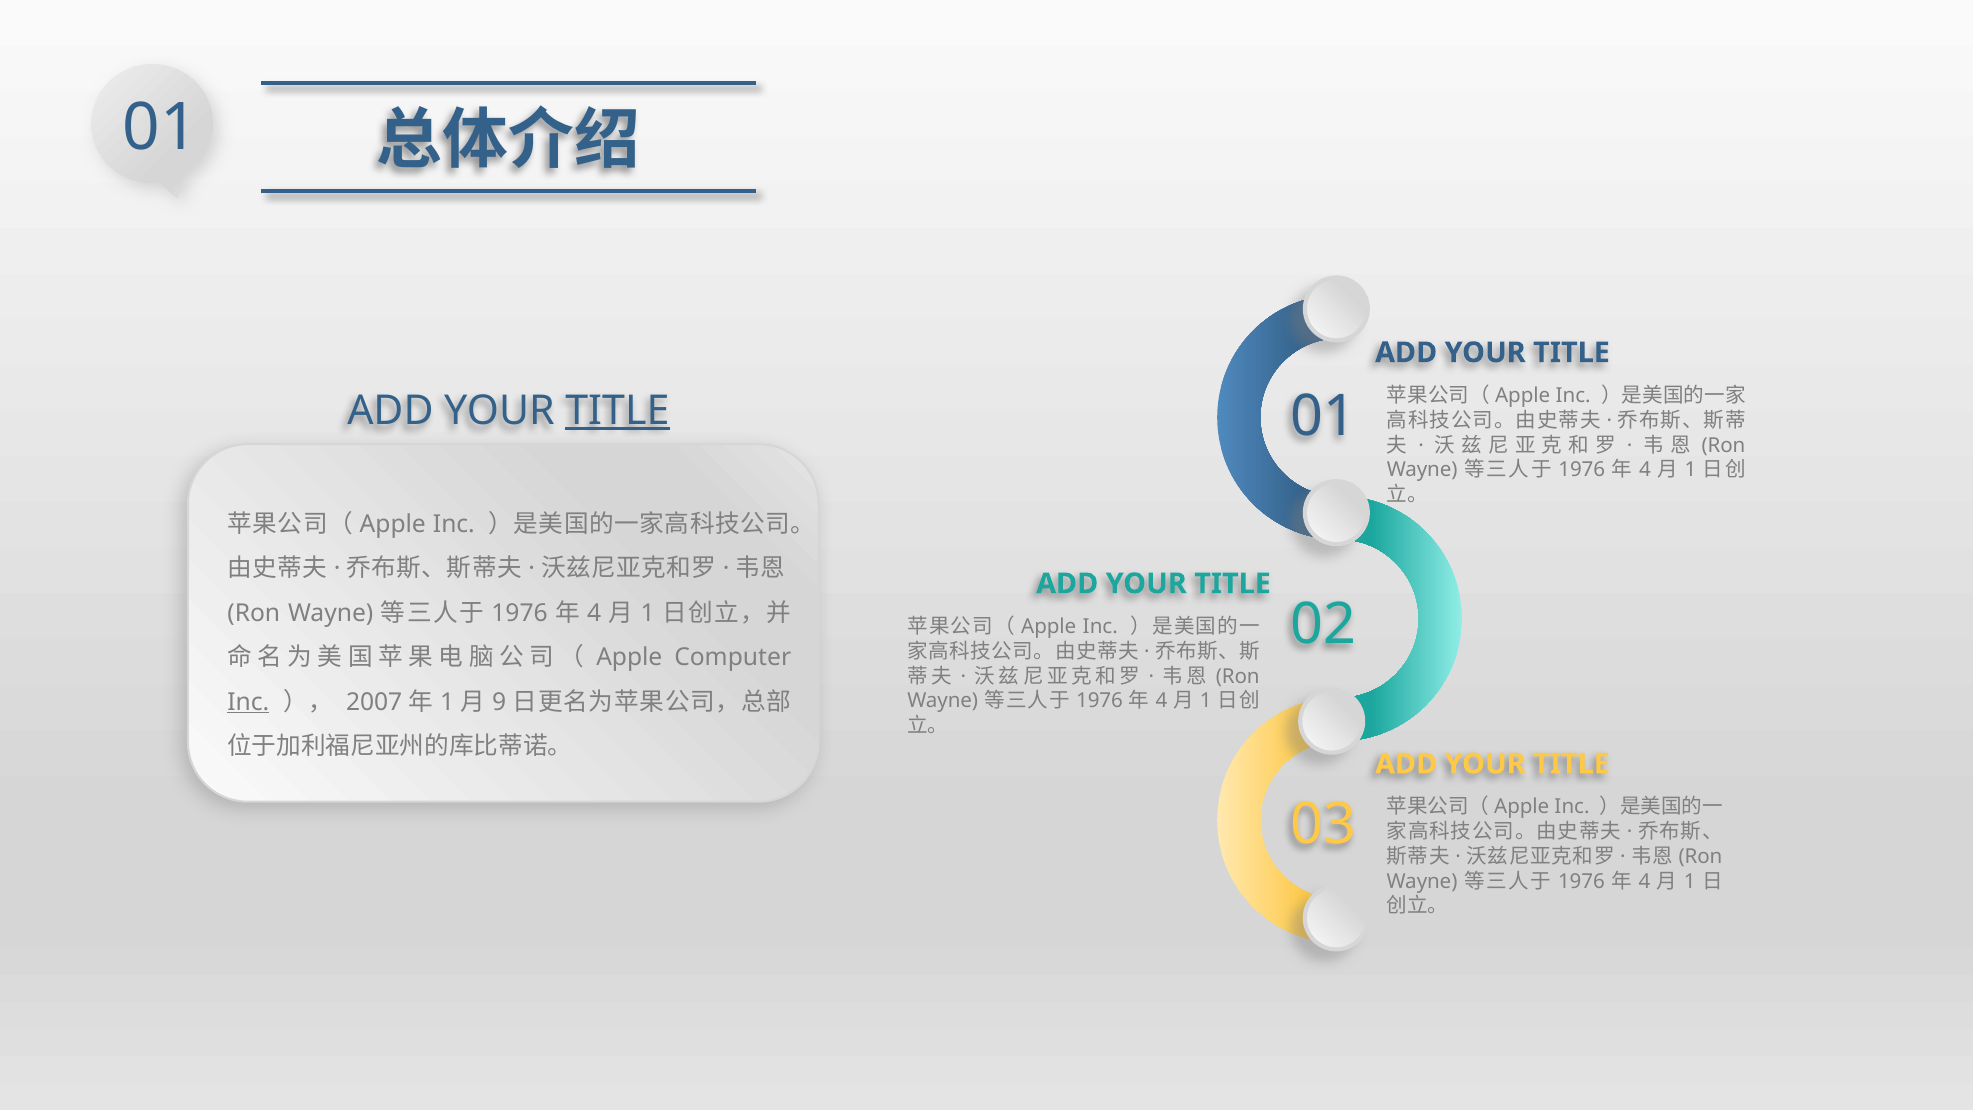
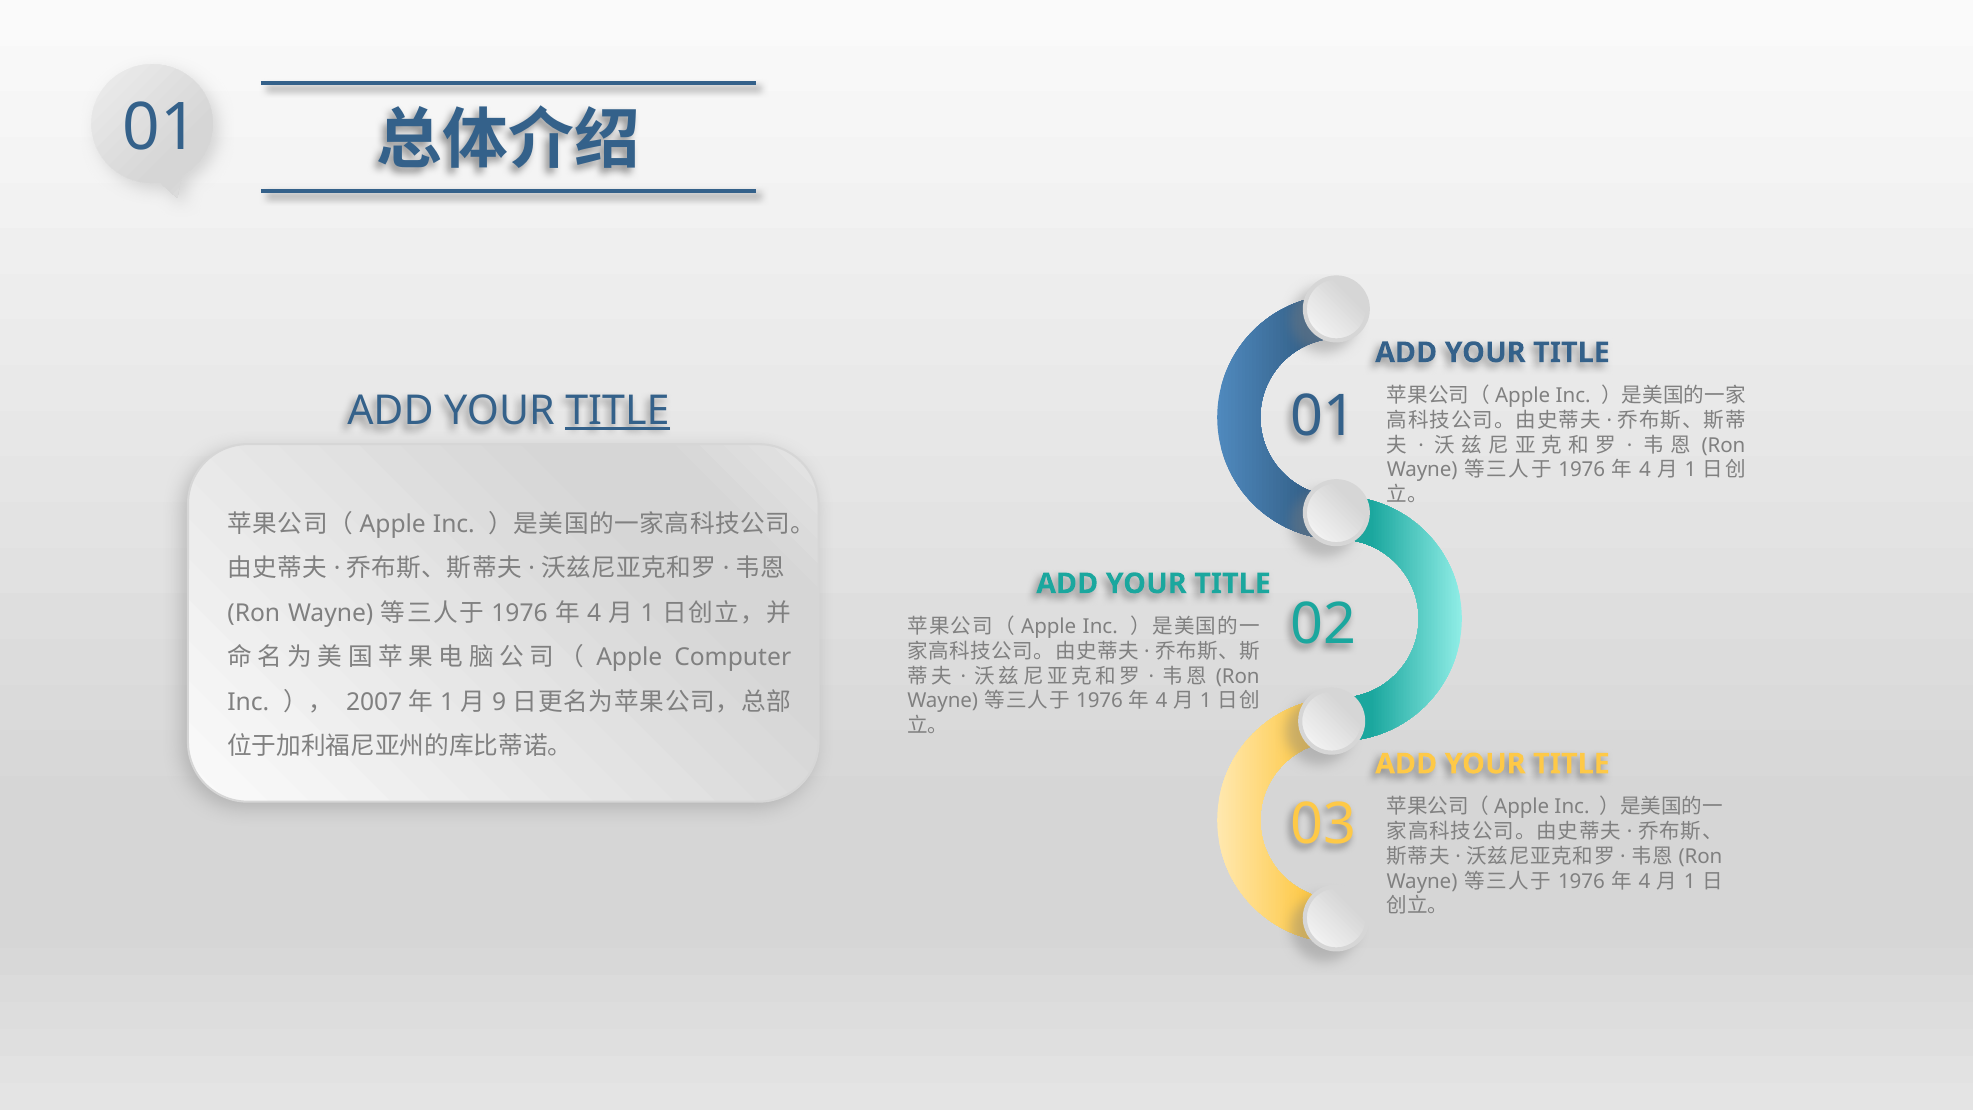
Inc underline: present -> none (248, 702)
